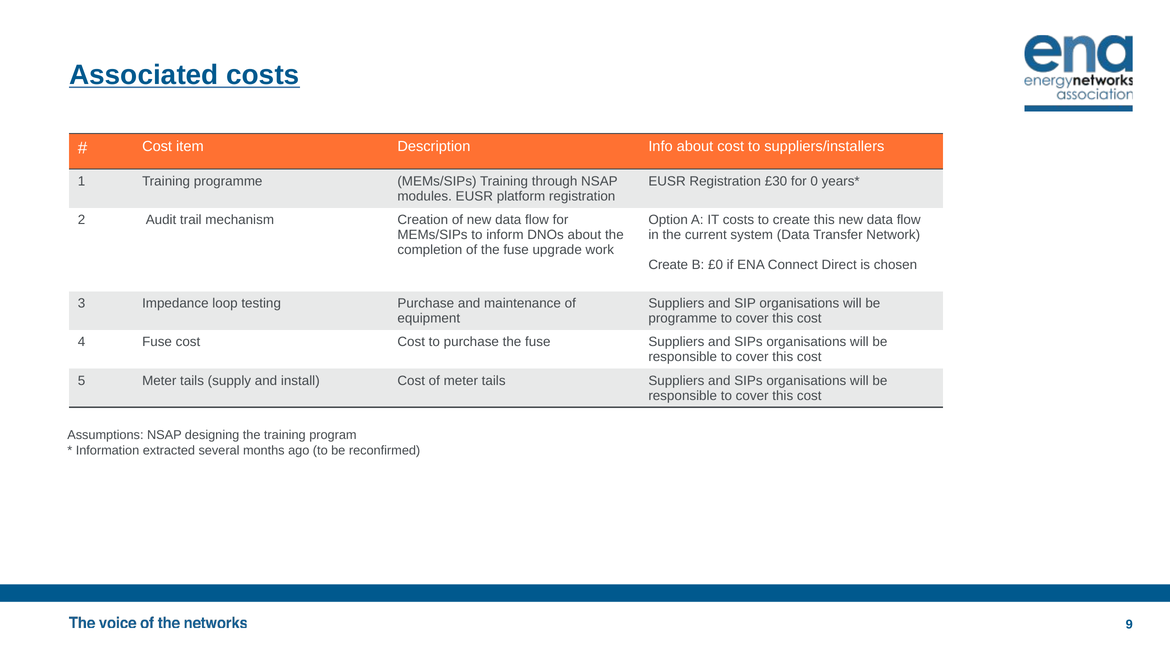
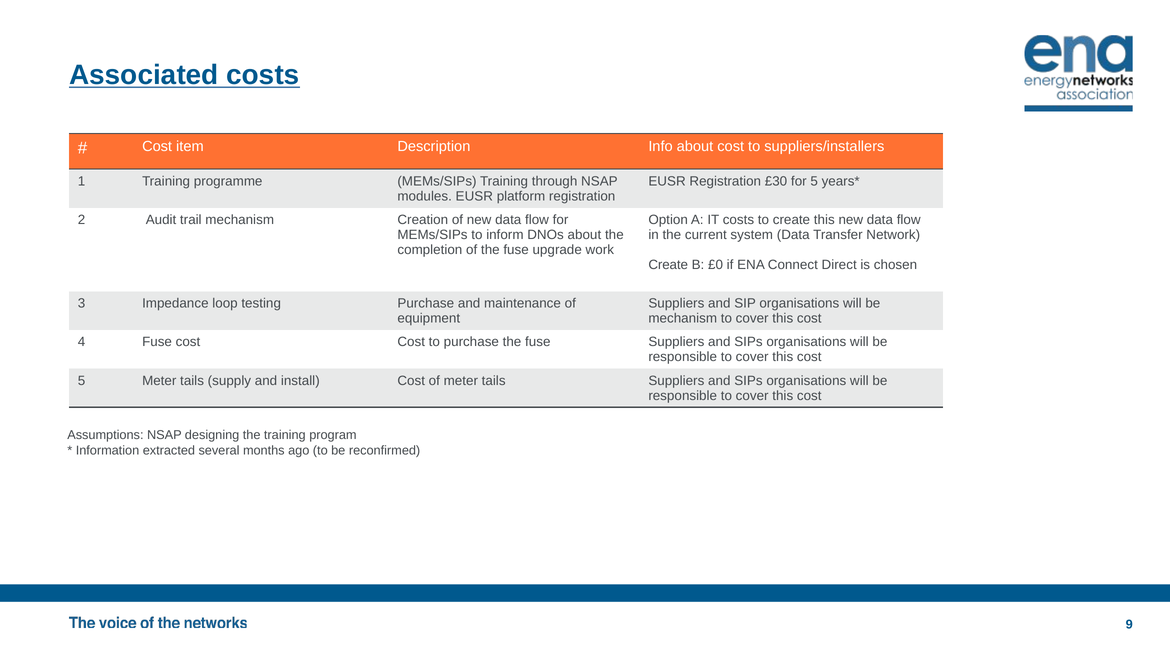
for 0: 0 -> 5 (814, 181)
programme: programme -> mechanism (683, 318)
